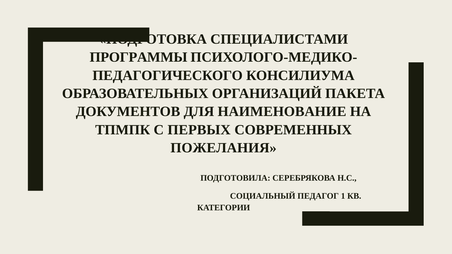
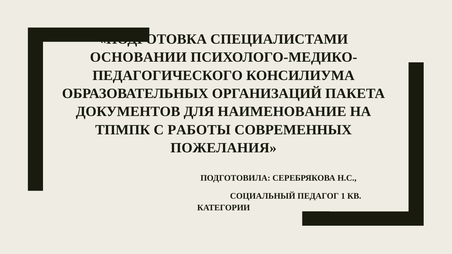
ПРОГРАММЫ: ПРОГРАММЫ -> ОСНОВАНИИ (138, 57)
ПЕРВЫХ: ПЕРВЫХ -> РАБОТЫ (199, 130)
